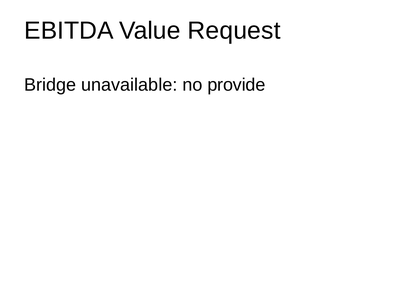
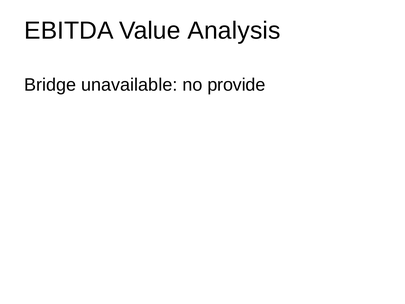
Request: Request -> Analysis (234, 31)
